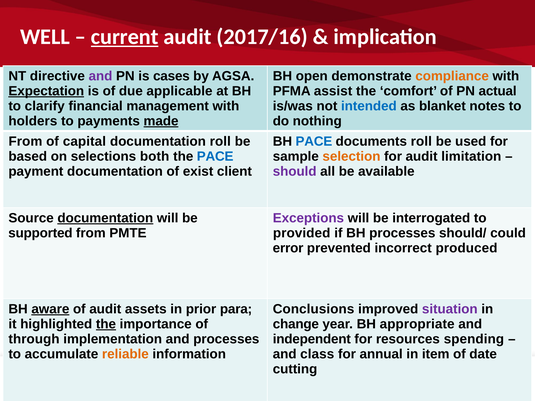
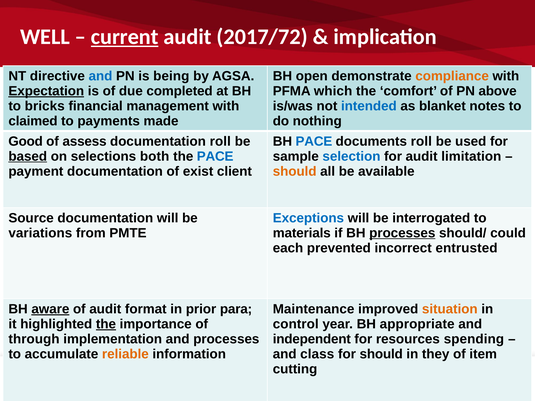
2017/16: 2017/16 -> 2017/72 (262, 37)
and colour: purple -> blue (100, 76)
cases: cases -> being (171, 76)
applicable: applicable -> completed (180, 91)
assist: assist -> which (333, 91)
actual: actual -> above (498, 91)
clarify: clarify -> bricks (45, 106)
holders: holders -> claimed (33, 121)
made underline: present -> none (161, 121)
From: From -> Good (26, 141)
capital: capital -> assess (85, 141)
based underline: none -> present (28, 156)
selection colour: orange -> blue (351, 156)
should colour: purple -> orange (295, 171)
documentation underline: present -> none (105, 218)
Exceptions colour: purple -> blue (308, 218)
supported: supported -> variations (40, 233)
provided: provided -> materials (302, 233)
processes underline: none -> present (402, 233)
error: error -> each (288, 248)
produced: produced -> entrusted (467, 248)
assets: assets -> format (146, 309)
Conclusions: Conclusions -> Maintenance (314, 309)
situation colour: purple -> orange (450, 309)
change: change -> control (296, 324)
for annual: annual -> should (381, 354)
item: item -> they (436, 354)
date: date -> item (483, 354)
